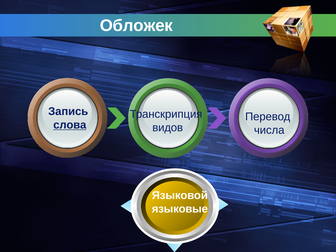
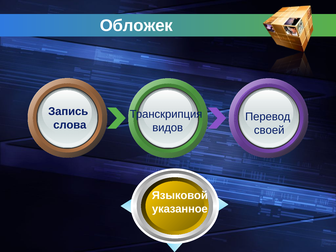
слова underline: present -> none (70, 125)
числа: числа -> своей (269, 130)
языковые: языковые -> указанное (180, 209)
